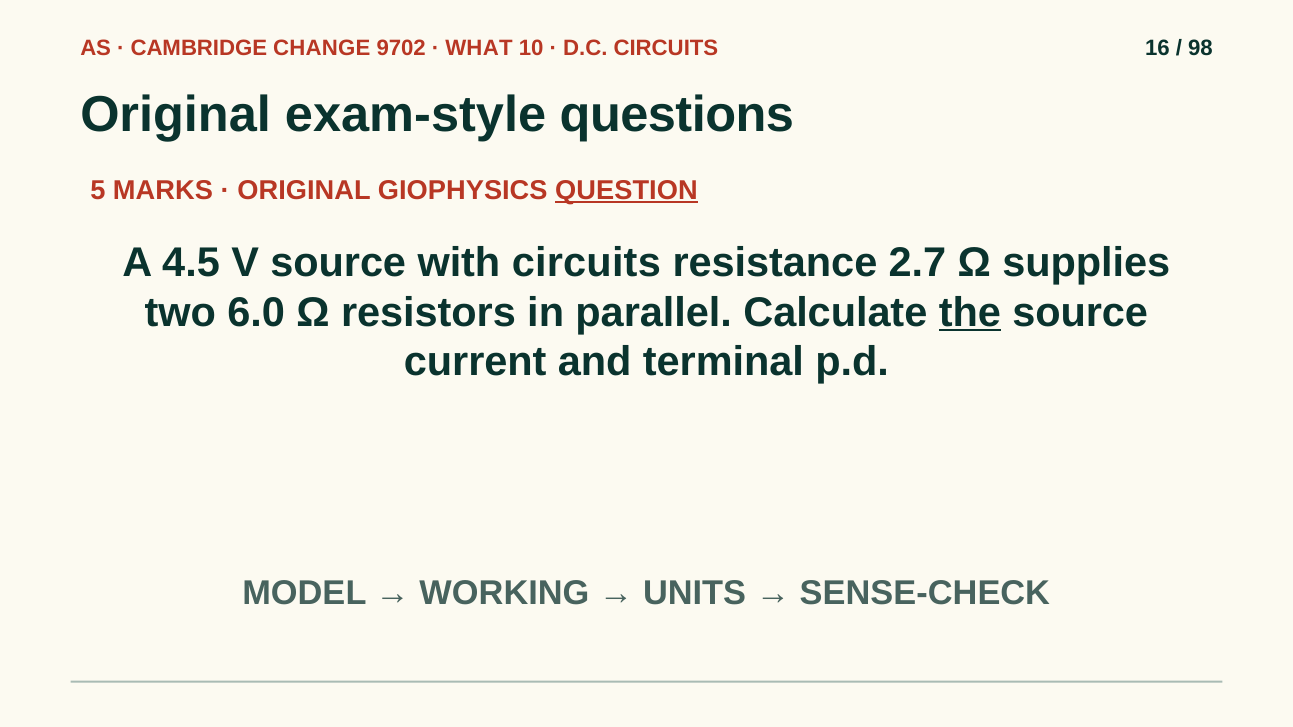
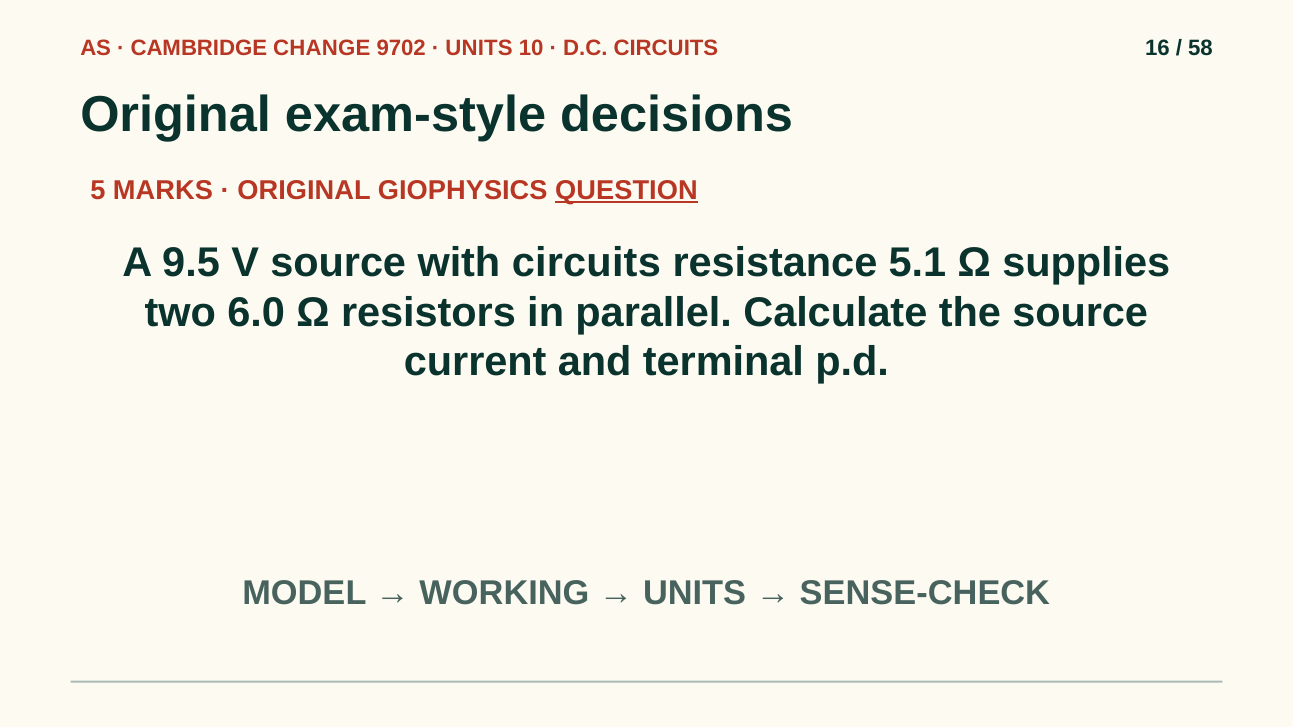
WHAT: WHAT -> UNITS (479, 48)
98: 98 -> 58 (1200, 48)
questions: questions -> decisions (677, 115)
4.5: 4.5 -> 9.5 (191, 263)
2.7: 2.7 -> 5.1 (917, 263)
the underline: present -> none (970, 313)
